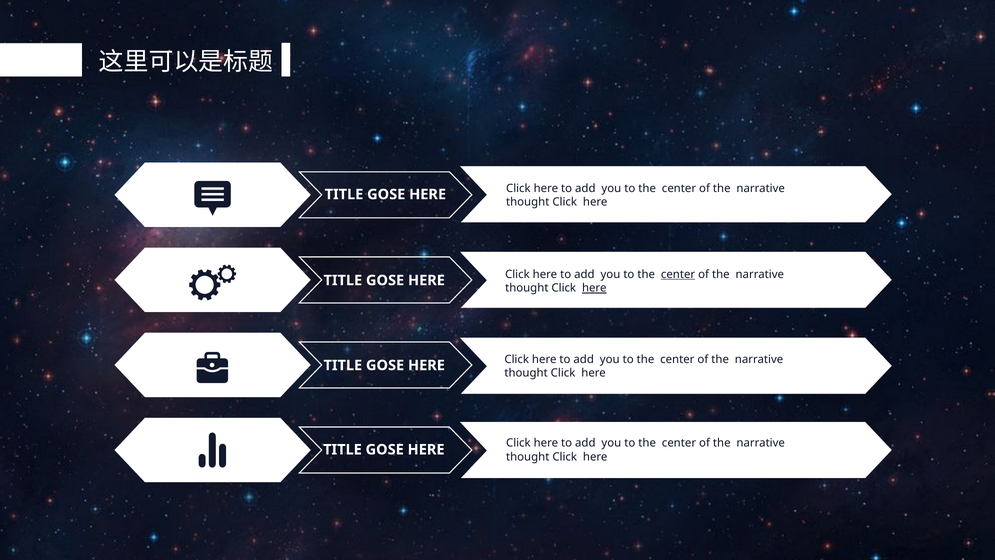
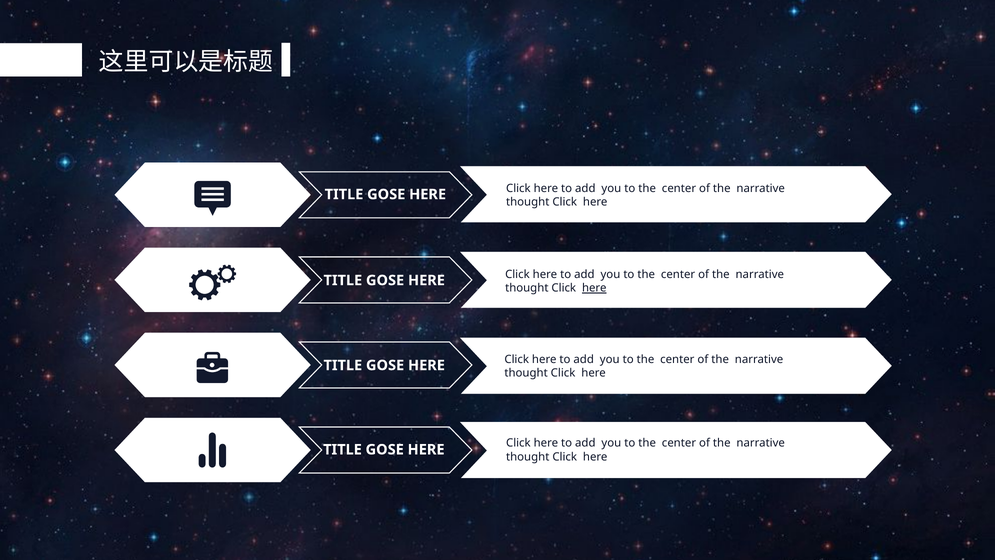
center underline: present -> none (678, 274)
